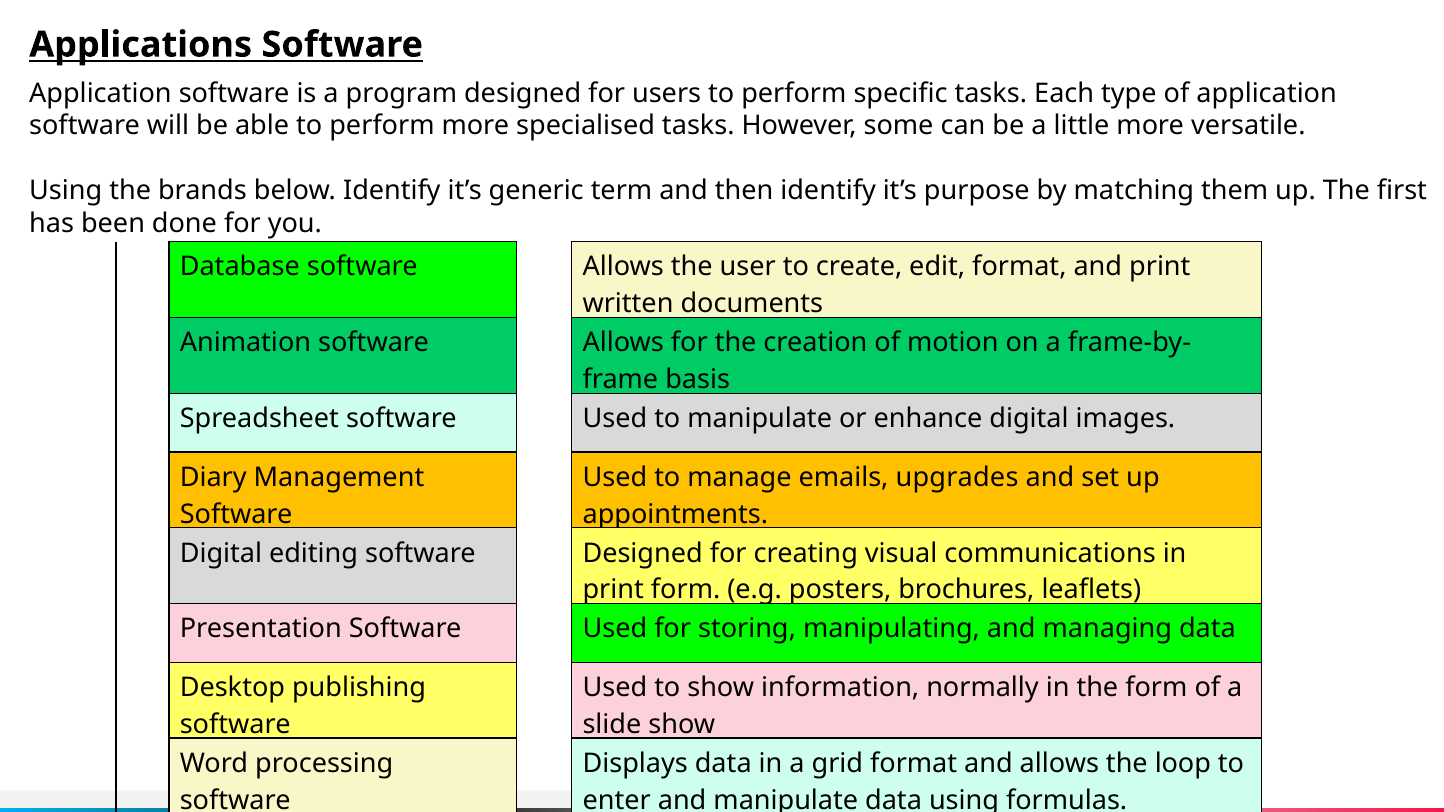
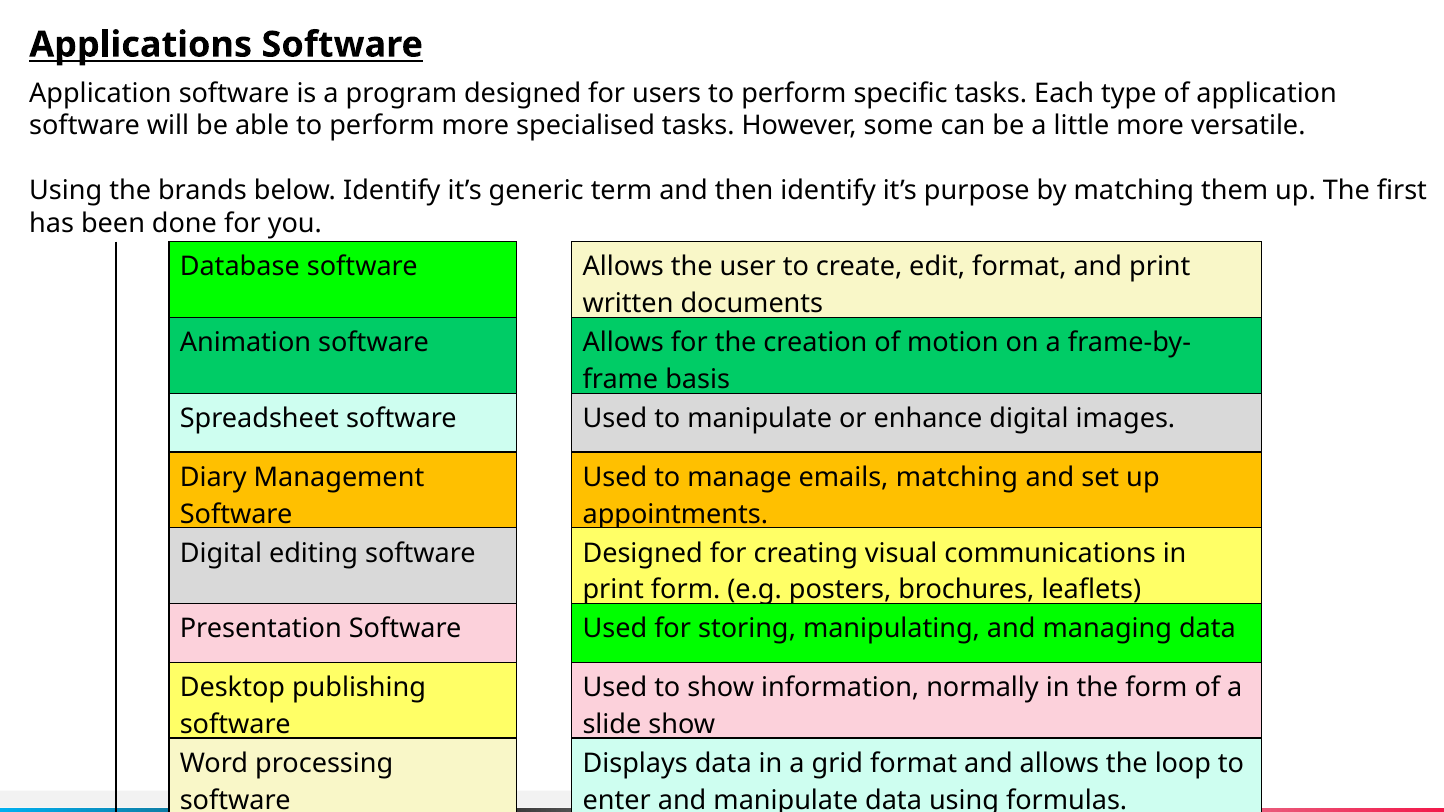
emails upgrades: upgrades -> matching (957, 477)
